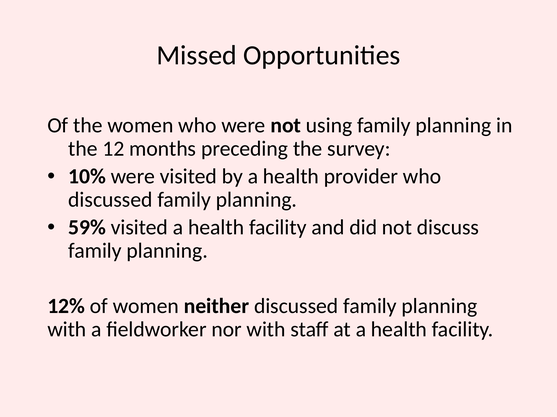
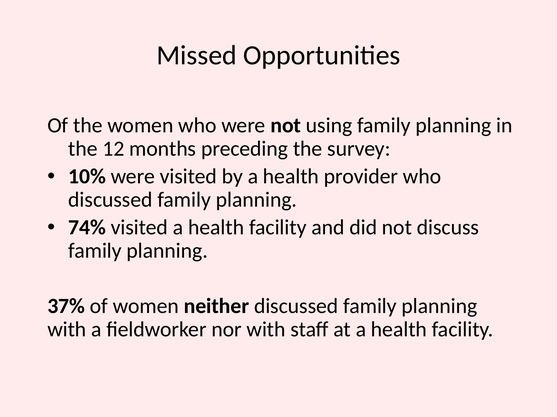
59%: 59% -> 74% (87, 228)
12%: 12% -> 37% (66, 307)
